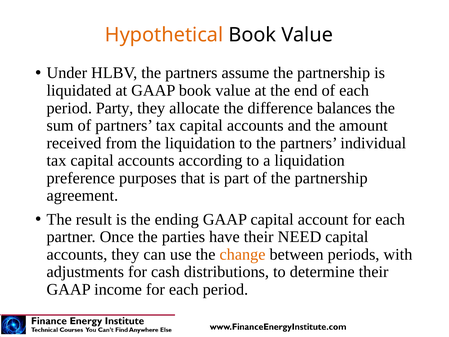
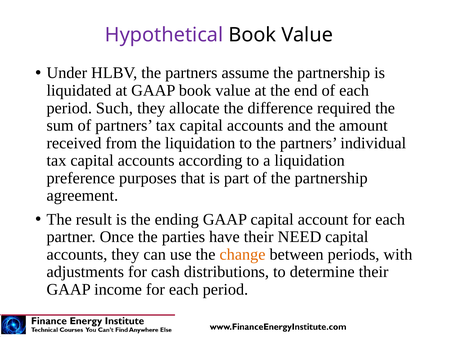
Hypothetical colour: orange -> purple (164, 35)
Party: Party -> Such (114, 108)
balances: balances -> required (344, 108)
